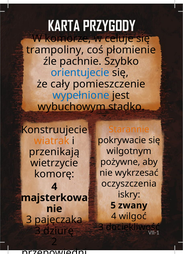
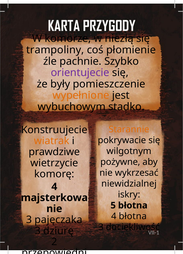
celuje: celuje -> niezłą (119, 39)
orientujecie colour: blue -> purple (80, 73)
cały: cały -> były (60, 84)
wypełnione colour: blue -> orange (81, 96)
przenikają: przenikają -> prawdziwe (54, 152)
oczyszczenia: oczyszczenia -> niewidzialnej (129, 184)
5 zwany: zwany -> błotna (133, 206)
4 wilgoć: wilgoć -> błotna (133, 217)
